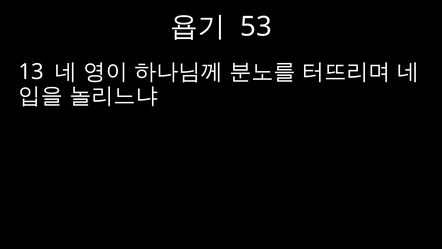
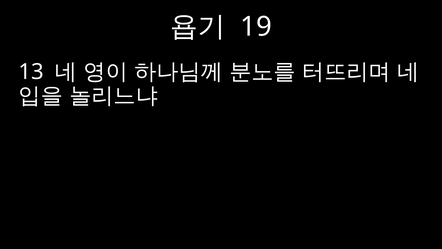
53: 53 -> 19 (256, 27)
